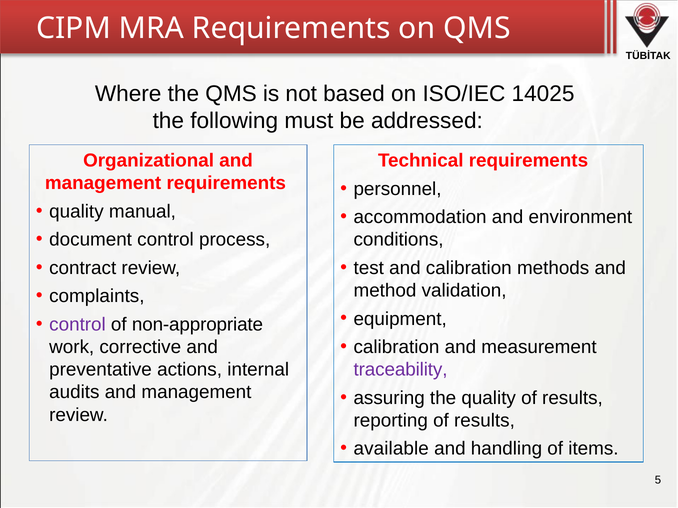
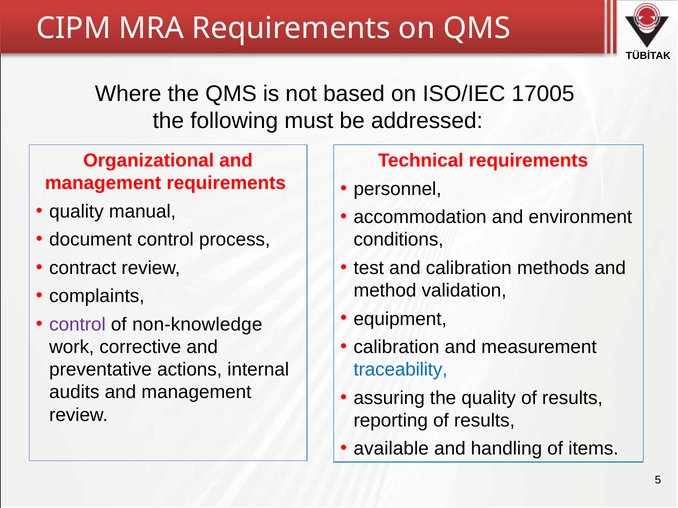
14025: 14025 -> 17005 (543, 94)
non-appropriate: non-appropriate -> non-knowledge (197, 325)
traceability colour: purple -> blue (401, 370)
